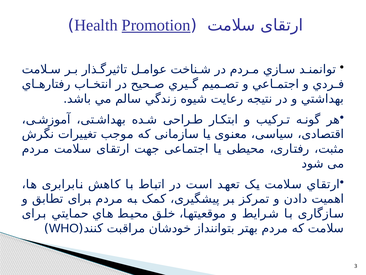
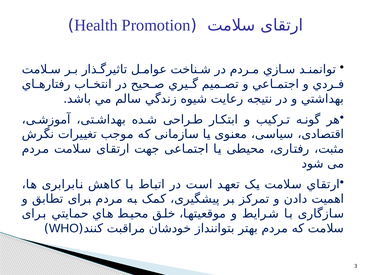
Promotion underline: present -> none (156, 25)
